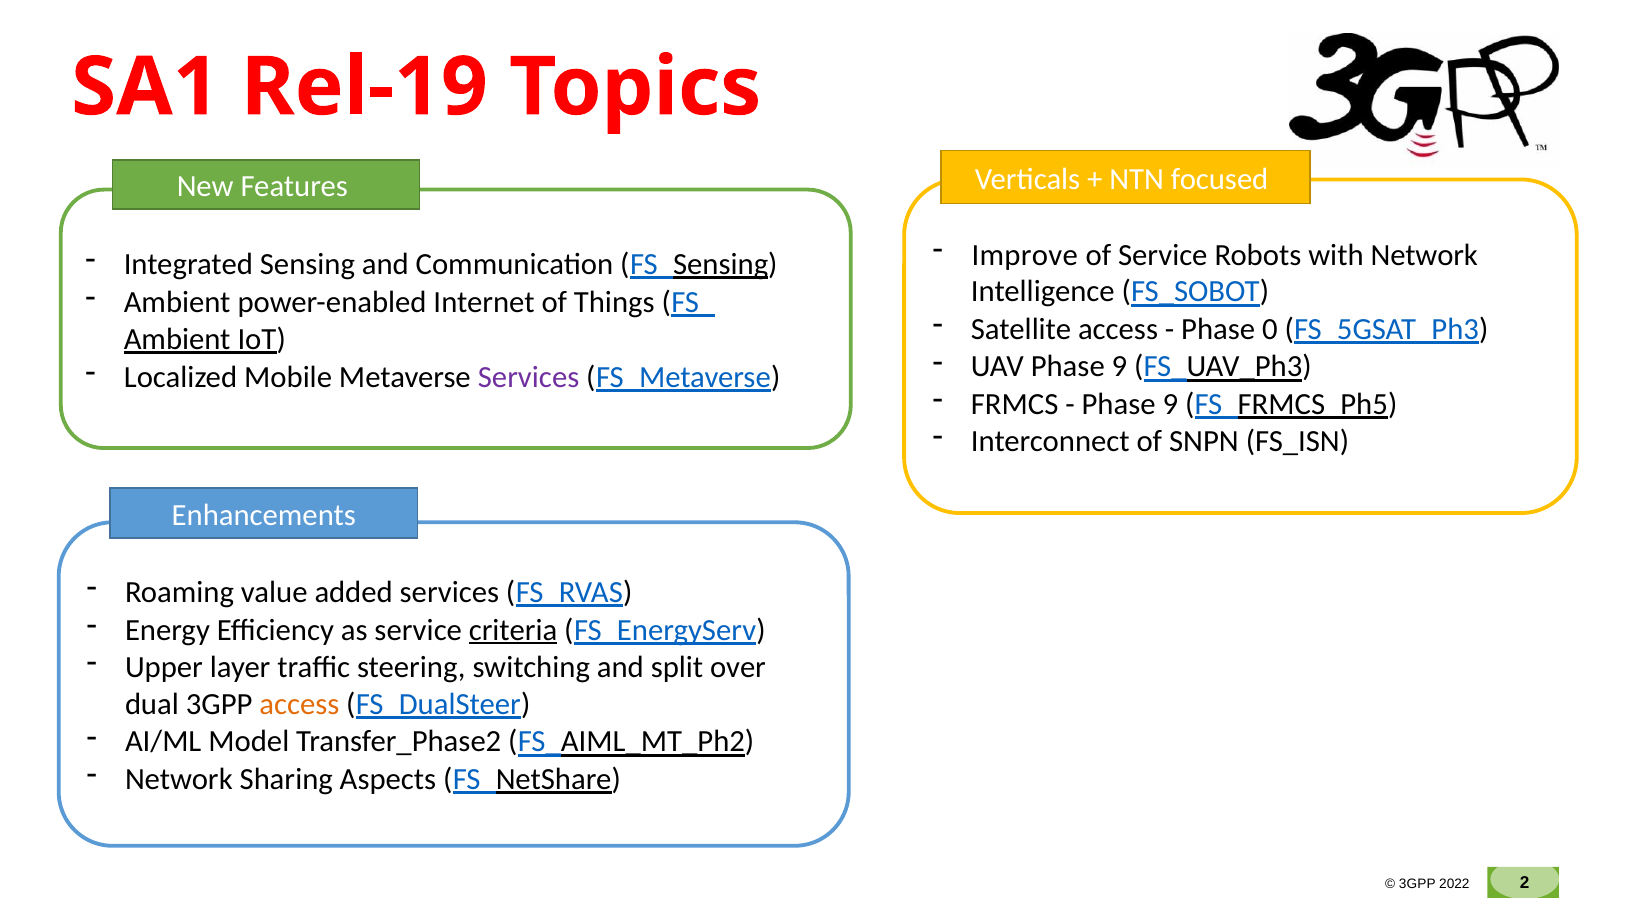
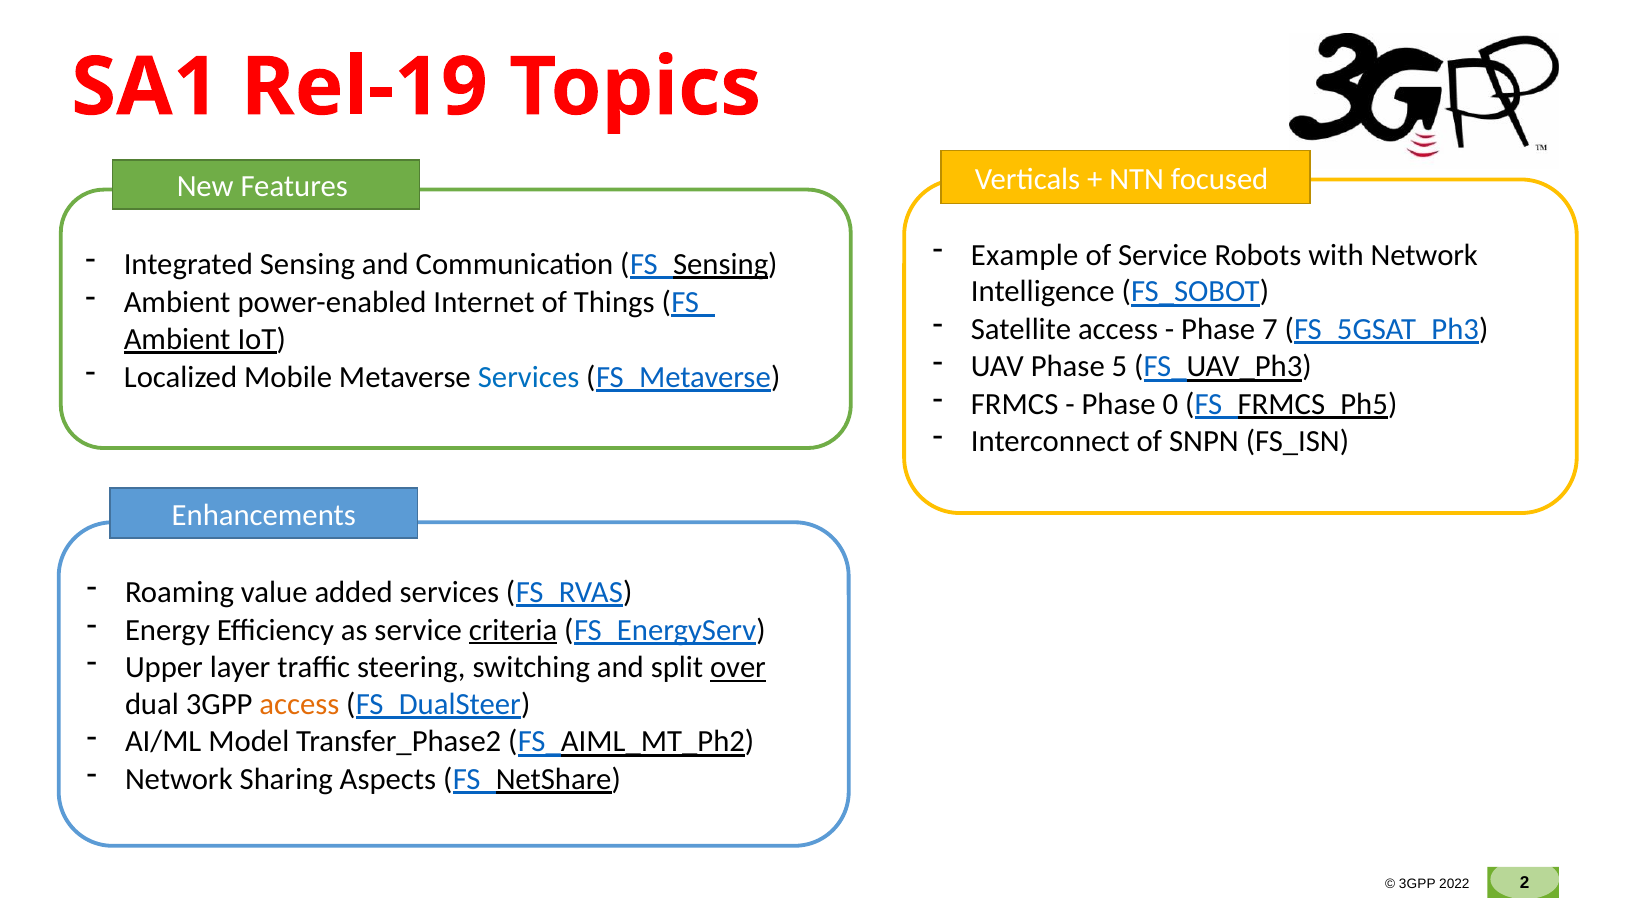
Improve: Improve -> Example (1025, 255)
0: 0 -> 7 (1270, 329)
UAV Phase 9: 9 -> 5 (1119, 367)
Services colour: purple -> blue (529, 377)
9: 9 -> 0 (1170, 404)
over underline: none -> present (738, 667)
